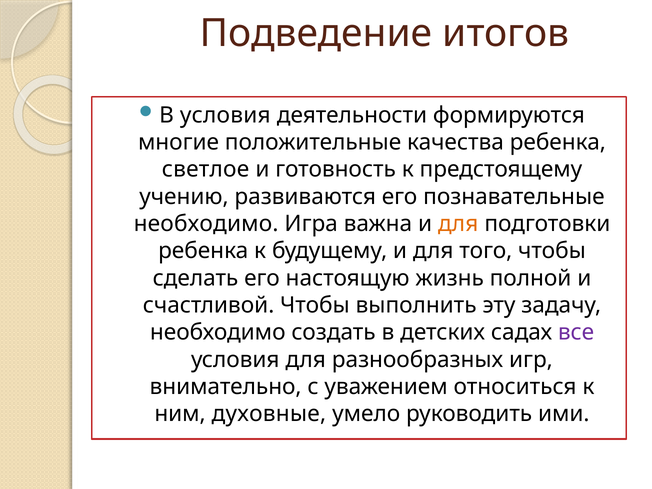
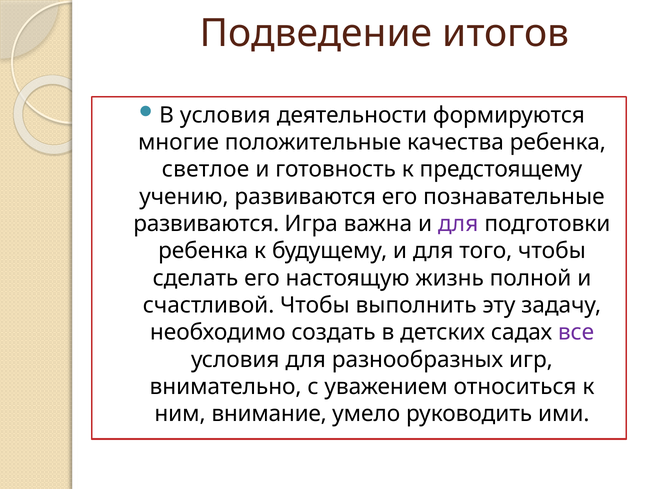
необходимо: необходимо -> развиваются (206, 224)
для colour: orange -> purple (458, 224)
духовные: духовные -> внимание (269, 414)
